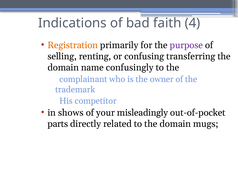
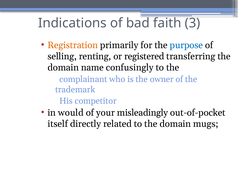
4: 4 -> 3 (193, 23)
purpose colour: purple -> blue (186, 45)
confusing: confusing -> registered (144, 56)
shows: shows -> would (71, 112)
parts: parts -> itself (58, 123)
